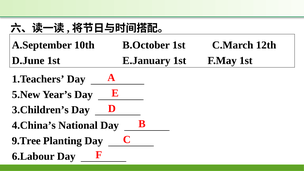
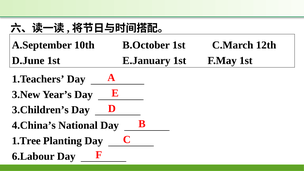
5.New: 5.New -> 3.New (26, 94)
9.Tree: 9.Tree -> 1.Tree (26, 141)
